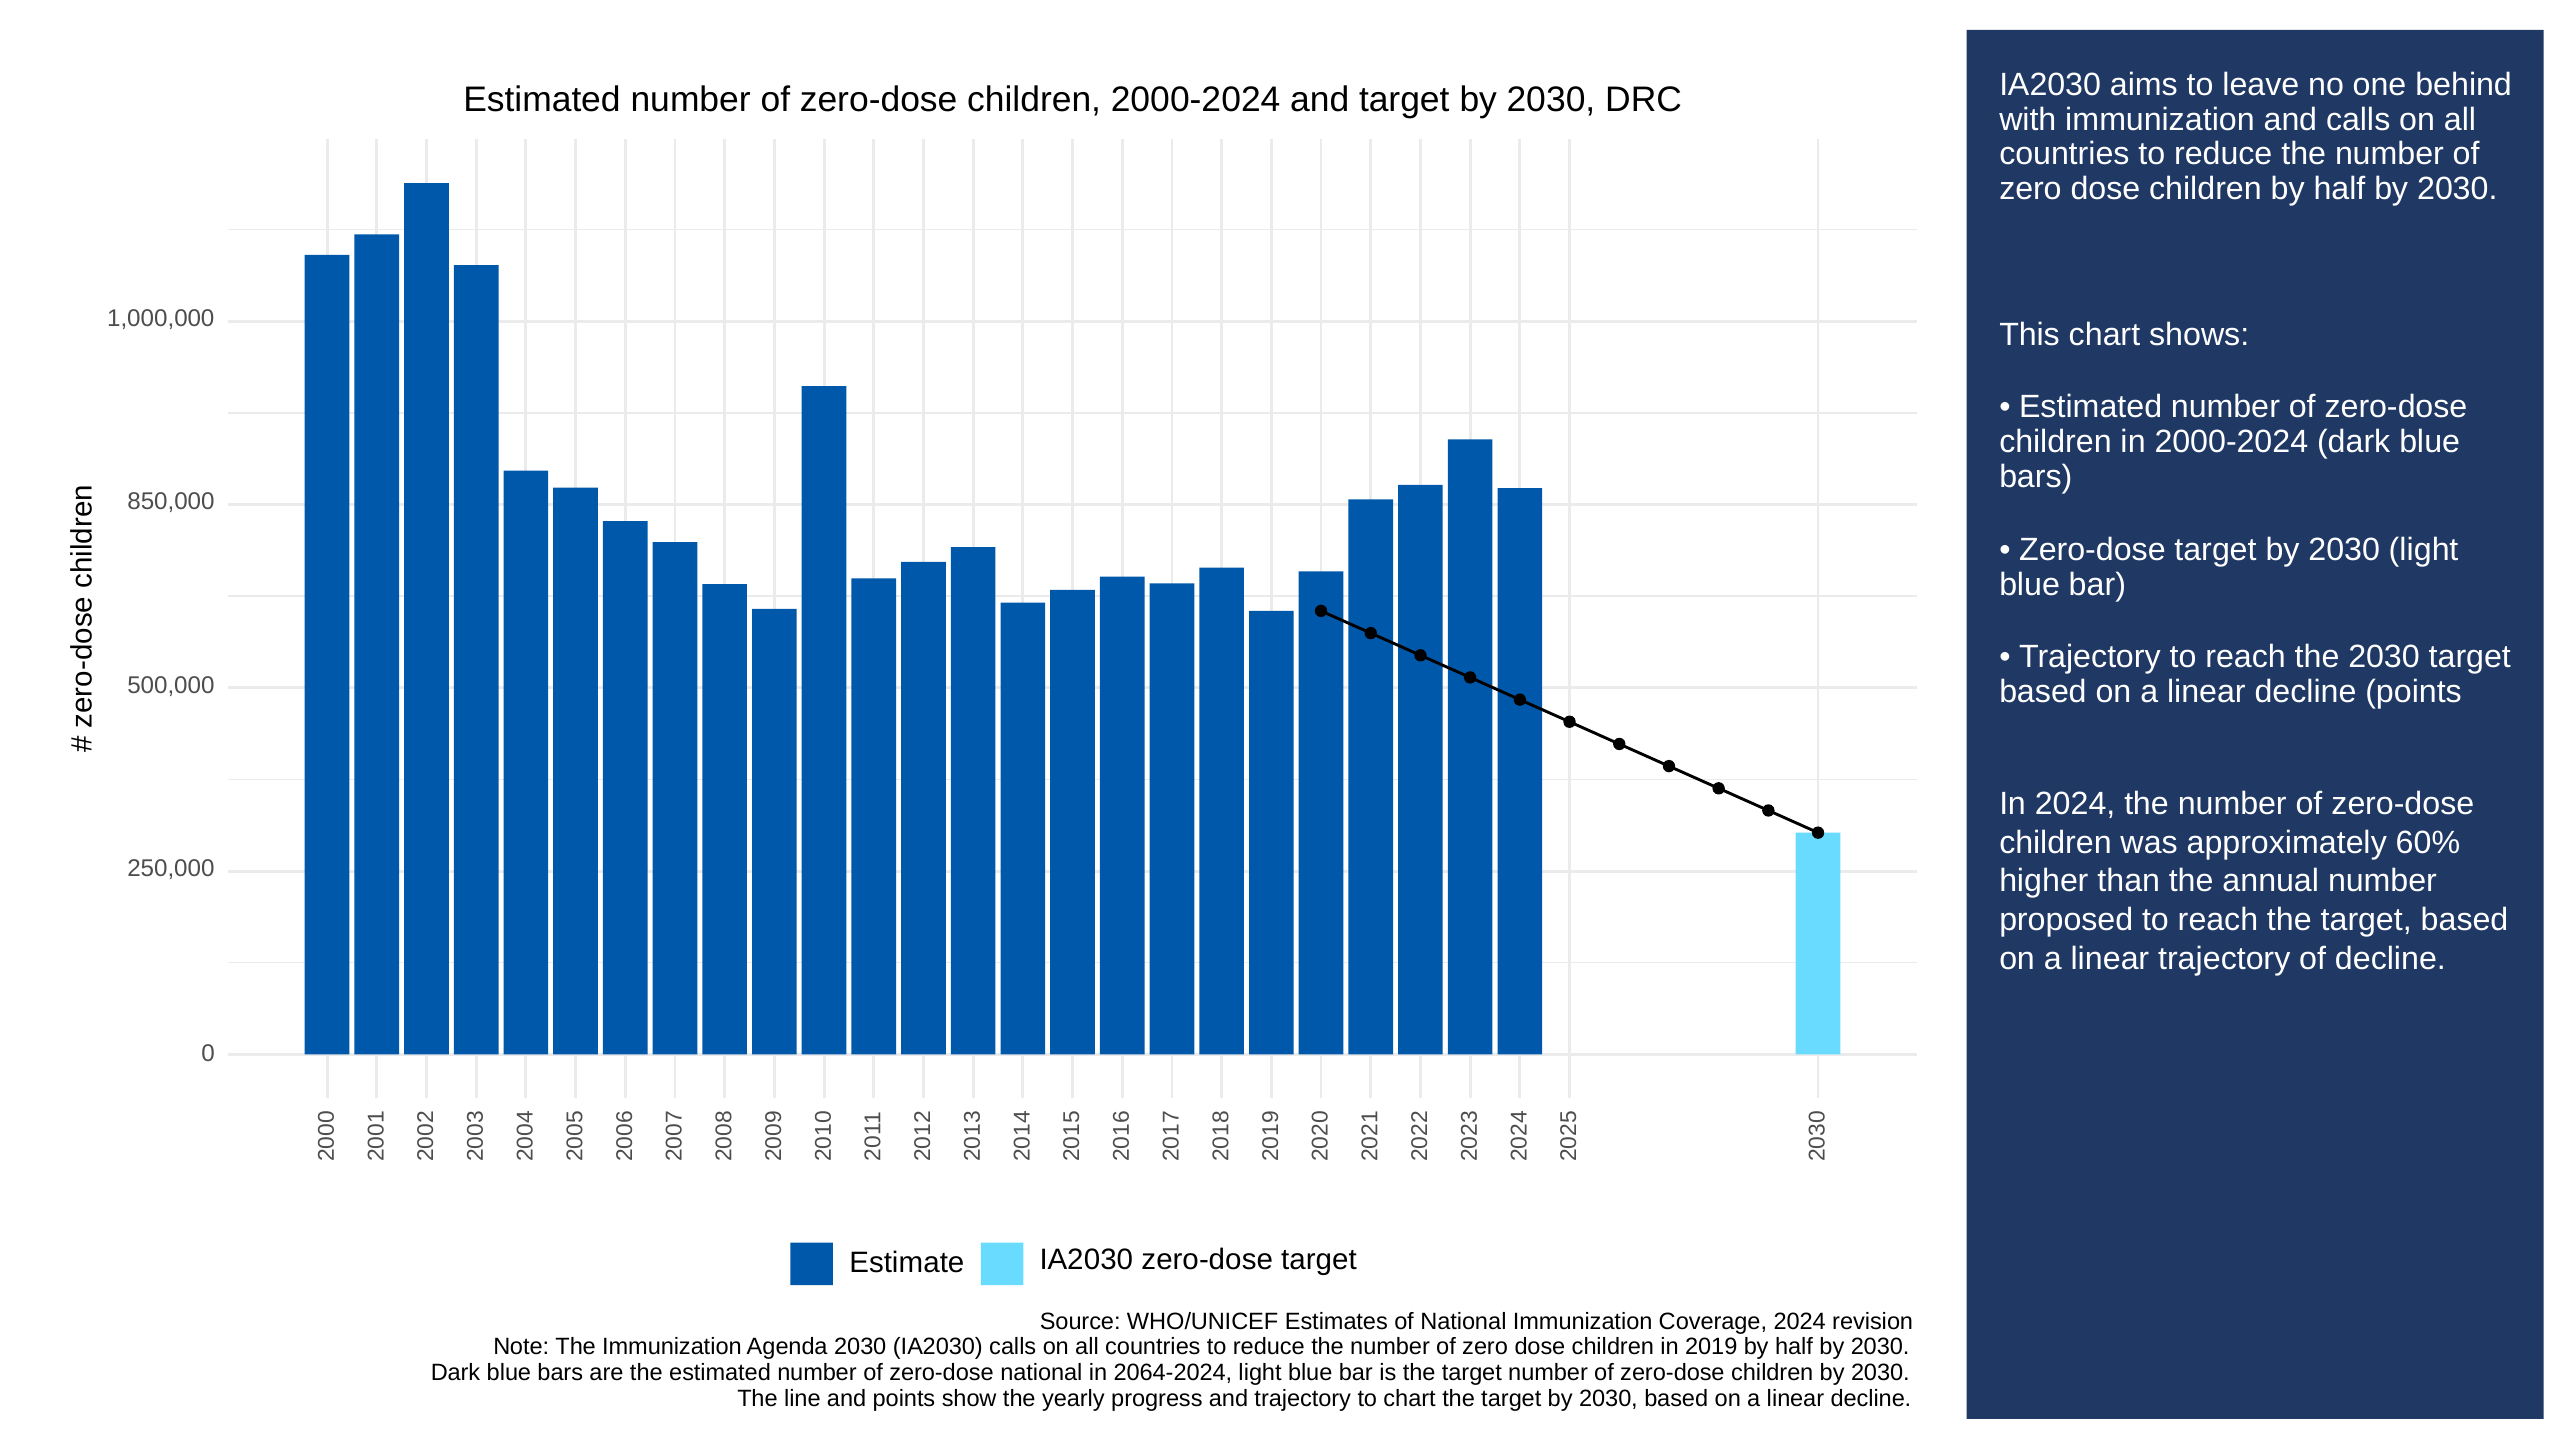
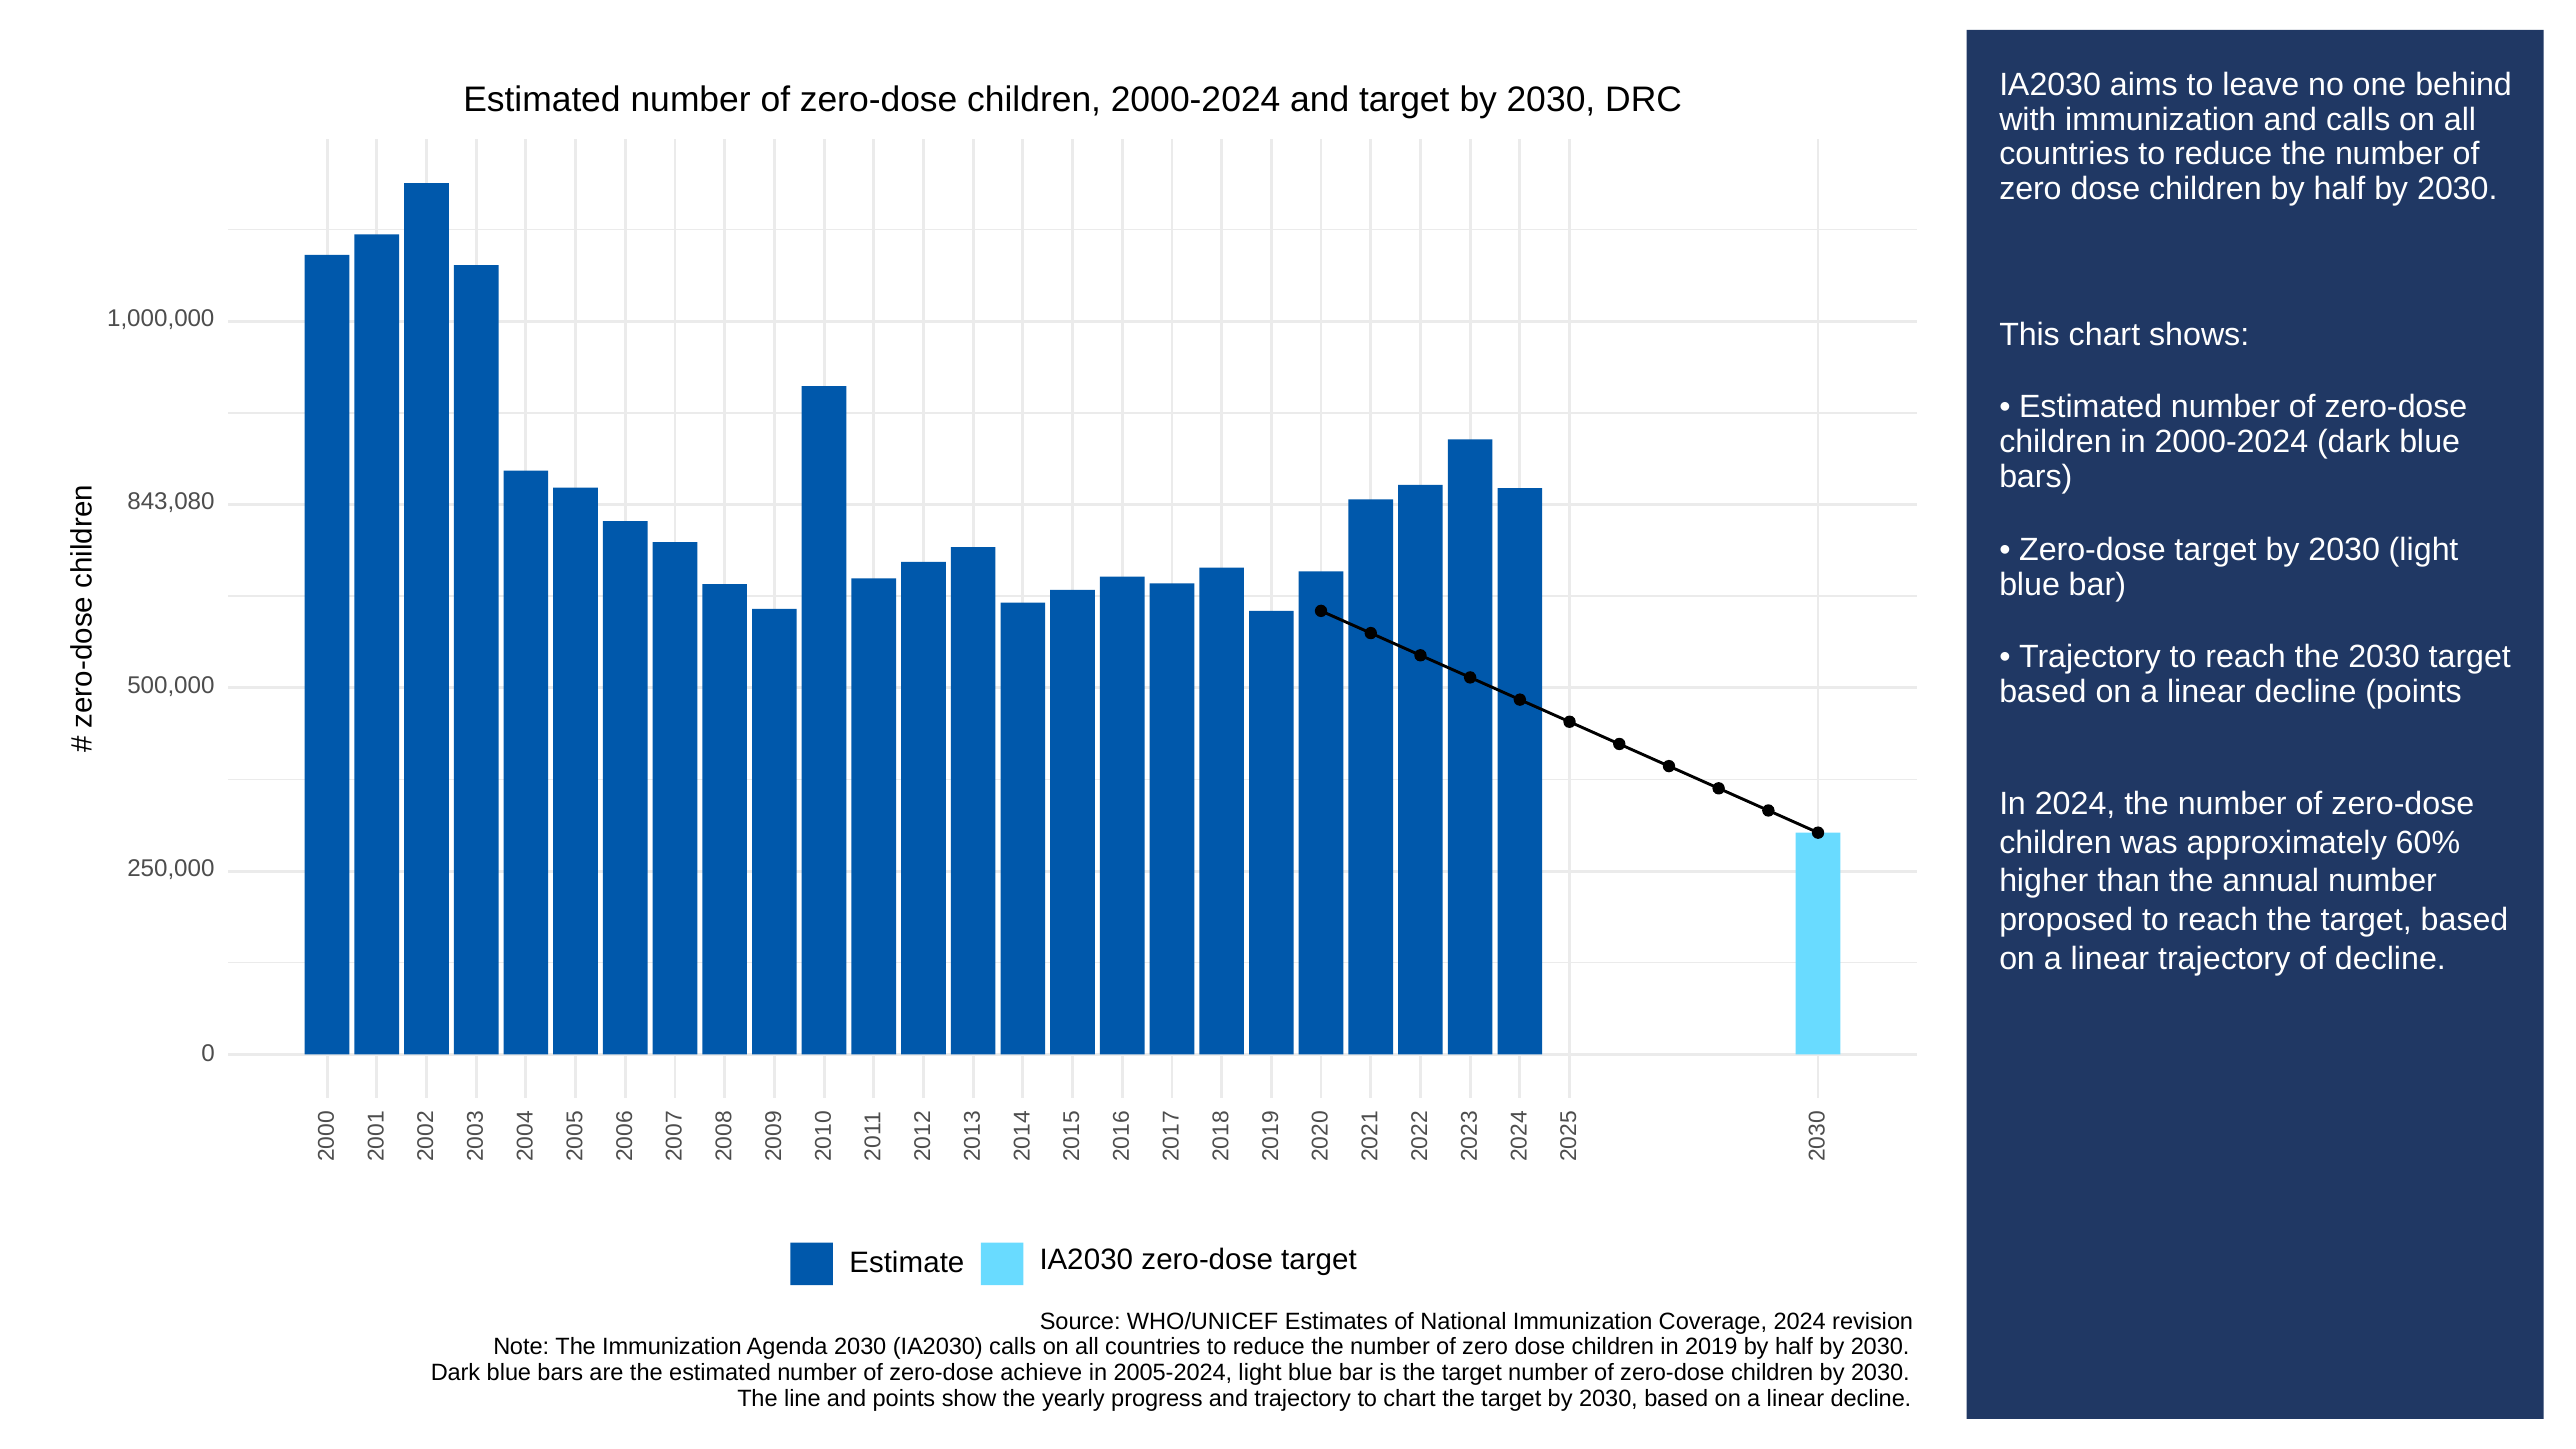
850,000: 850,000 -> 843,080 (171, 502)
zero-dose national: national -> achieve (1041, 1373)
2064-2024: 2064-2024 -> 2005-2024 (1173, 1373)
